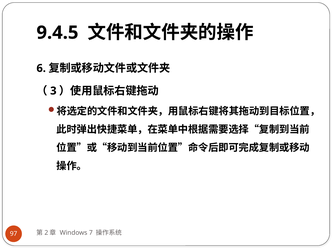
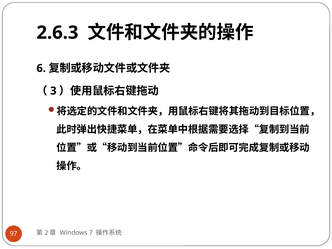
9.4.5: 9.4.5 -> 2.6.3 (57, 33)
